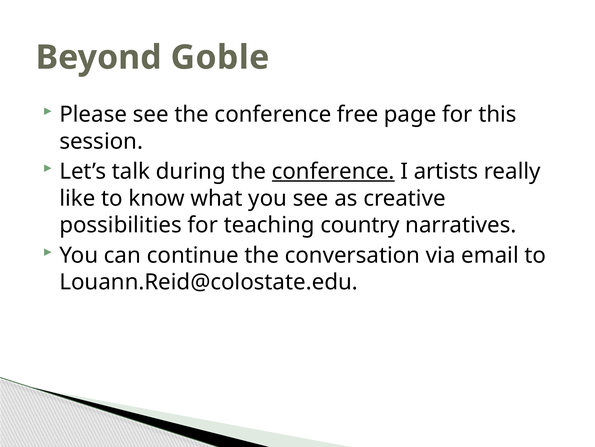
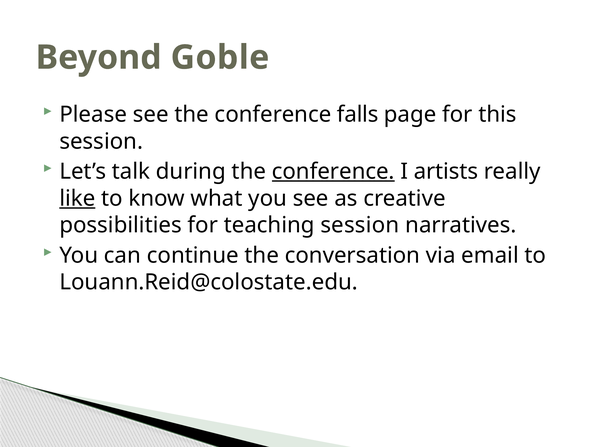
free: free -> falls (358, 114)
like underline: none -> present (77, 198)
teaching country: country -> session (360, 225)
